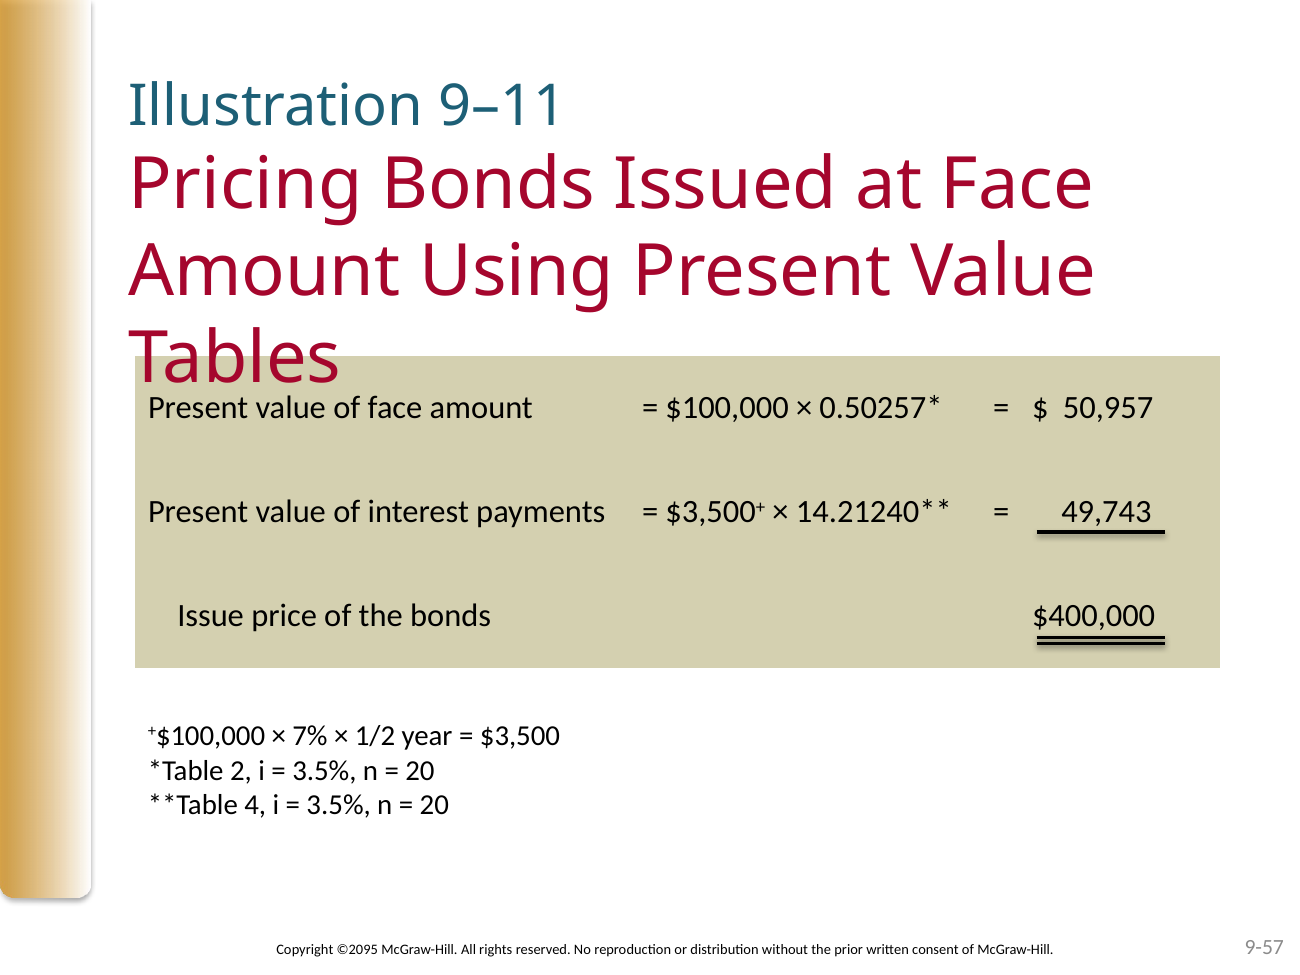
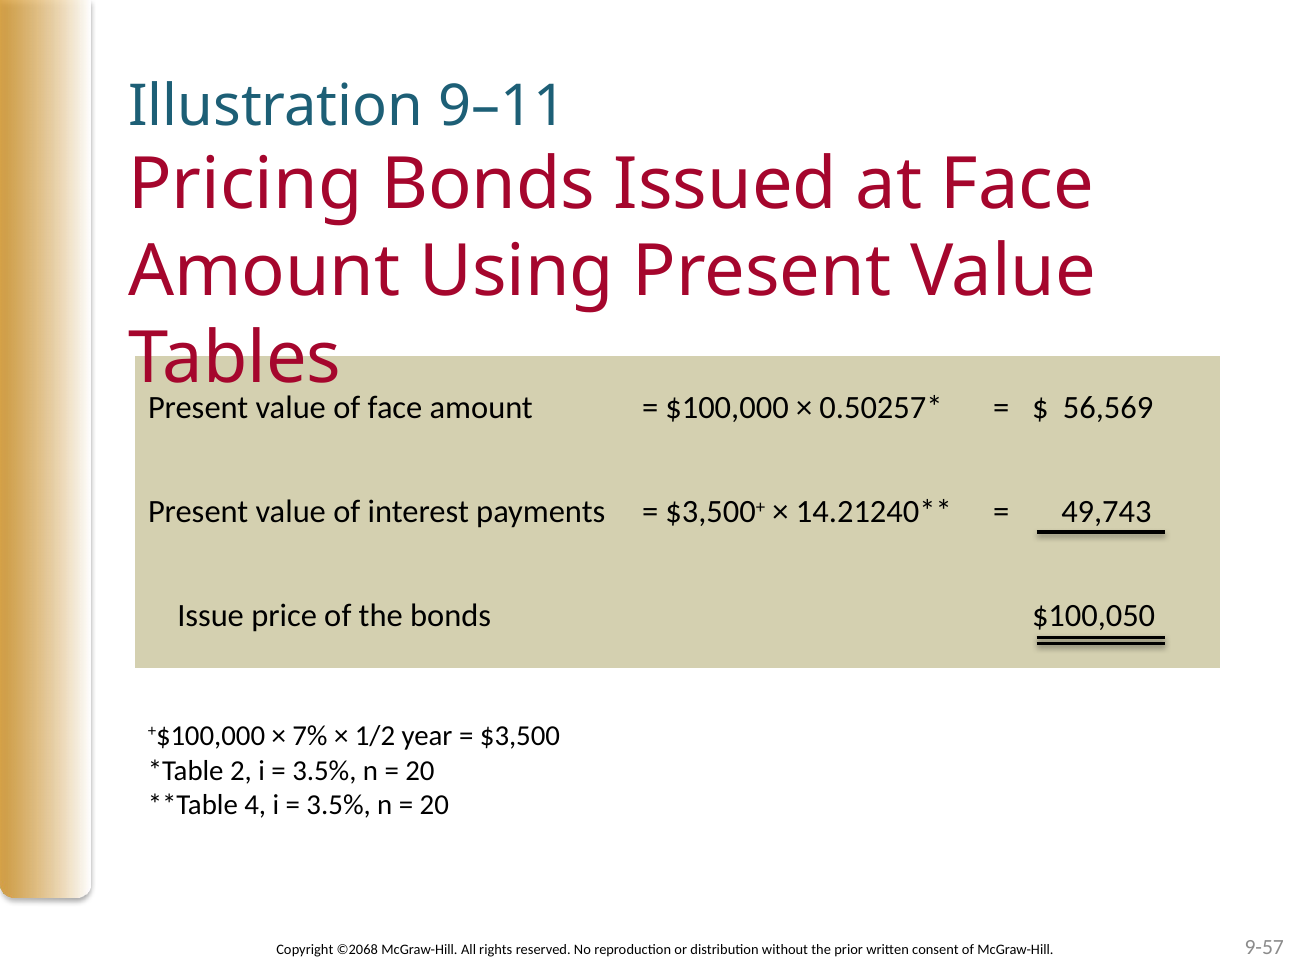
50,957: 50,957 -> 56,569 (1108, 408)
$400,000: $400,000 -> $100,050 (1094, 616)
©2095: ©2095 -> ©2068 (357, 949)
